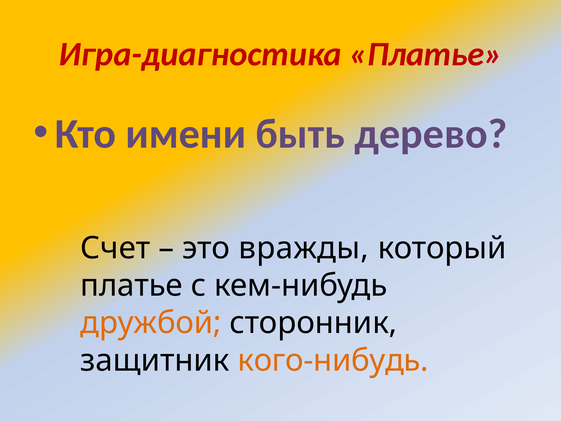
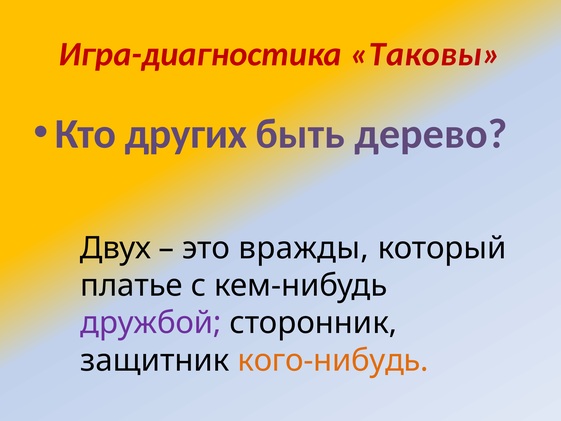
Игра-диагностика Платье: Платье -> Таковы (425, 54)
имени: имени -> других (186, 134)
Счет: Счет -> Двух (116, 248)
дружбой colour: orange -> purple (151, 323)
